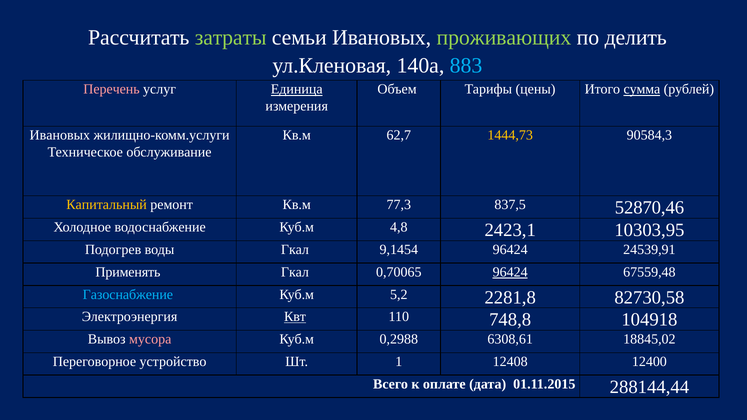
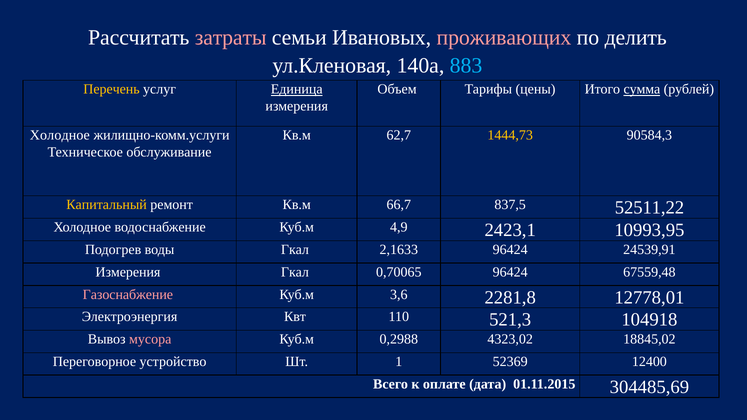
затраты colour: light green -> pink (231, 37)
проживающих colour: light green -> pink (504, 37)
Перечень colour: pink -> yellow (111, 89)
Ивановых: Ивановых -> Холодное (60, 135)
77,3: 77,3 -> 66,7 (399, 205)
52870,46: 52870,46 -> 52511,22 (649, 208)
4,8: 4,8 -> 4,9 (399, 227)
10303,95: 10303,95 -> 10993,95 (649, 230)
9,1454: 9,1454 -> 2,1633 (399, 250)
Применять: Применять -> Измерения (128, 272)
96424 underline: present -> none (510, 272)
Газоснабжение colour: light blue -> pink (128, 295)
5,2: 5,2 -> 3,6 (399, 295)
82730,58: 82730,58 -> 12778,01 (649, 297)
Квт underline: present -> none (295, 317)
748,8: 748,8 -> 521,3 (510, 320)
6308,61: 6308,61 -> 4323,02 (510, 339)
12408: 12408 -> 52369 (510, 362)
288144,44: 288144,44 -> 304485,69 (649, 387)
